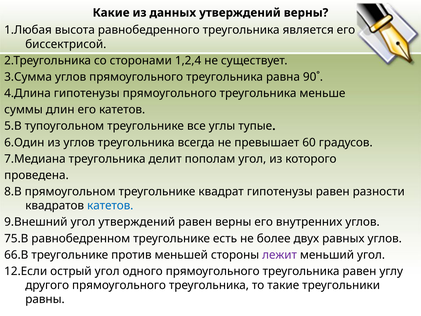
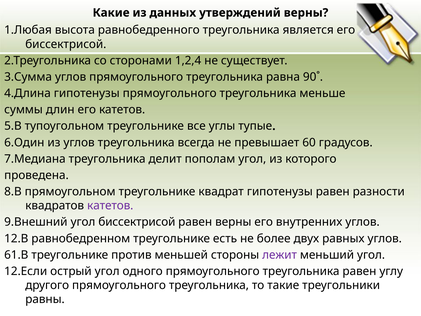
катетов colour: blue -> purple (110, 206)
угол утверждений: утверждений -> биссектрисой (137, 222)
75.В: 75.В -> 12.В (16, 238)
66.В: 66.В -> 61.В (16, 255)
